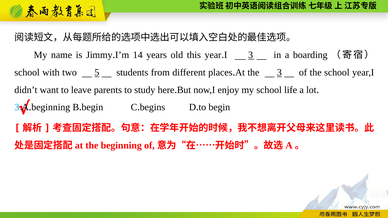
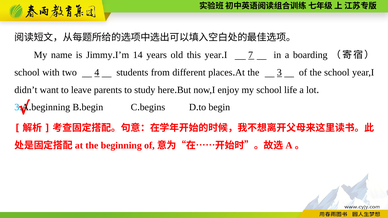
3: 3 -> 7 (251, 55)
5: 5 -> 4 (97, 72)
